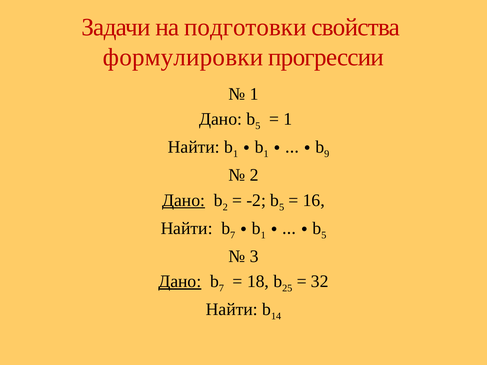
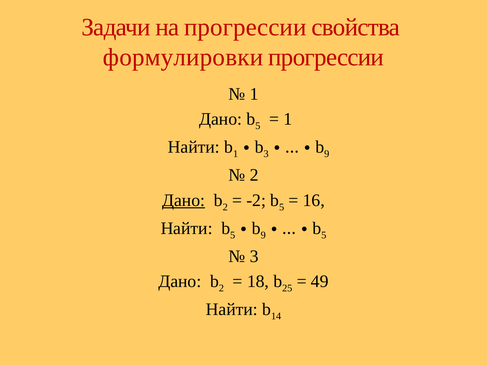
на подготовки: подготовки -> прогрессии (245, 27)
1: 1 -> 3 (266, 154)
7: 7 -> 5 (233, 235)
1: 1 -> 9 (263, 235)
Дано underline: present -> none (180, 282)
7: 7 -> 2 (221, 288)
32: 32 -> 49 (320, 282)
